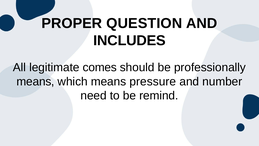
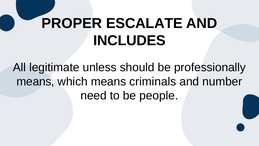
QUESTION: QUESTION -> ESCALATE (144, 23)
comes: comes -> unless (100, 67)
pressure: pressure -> criminals (153, 81)
remind: remind -> people (159, 96)
